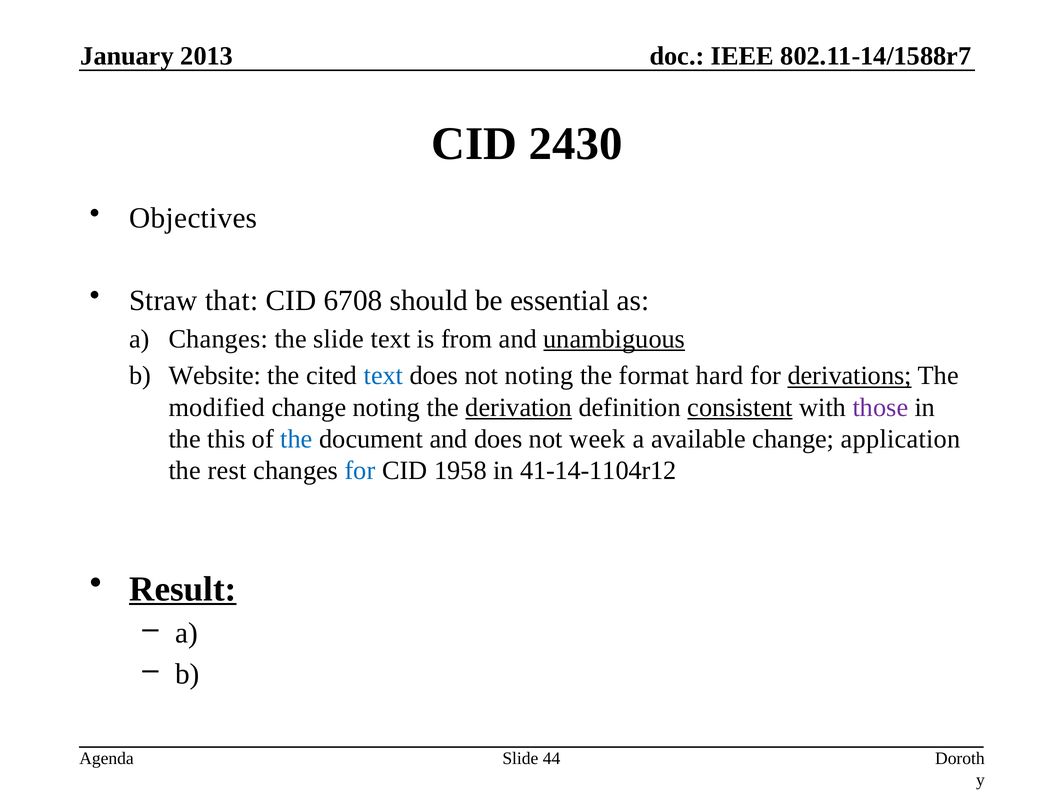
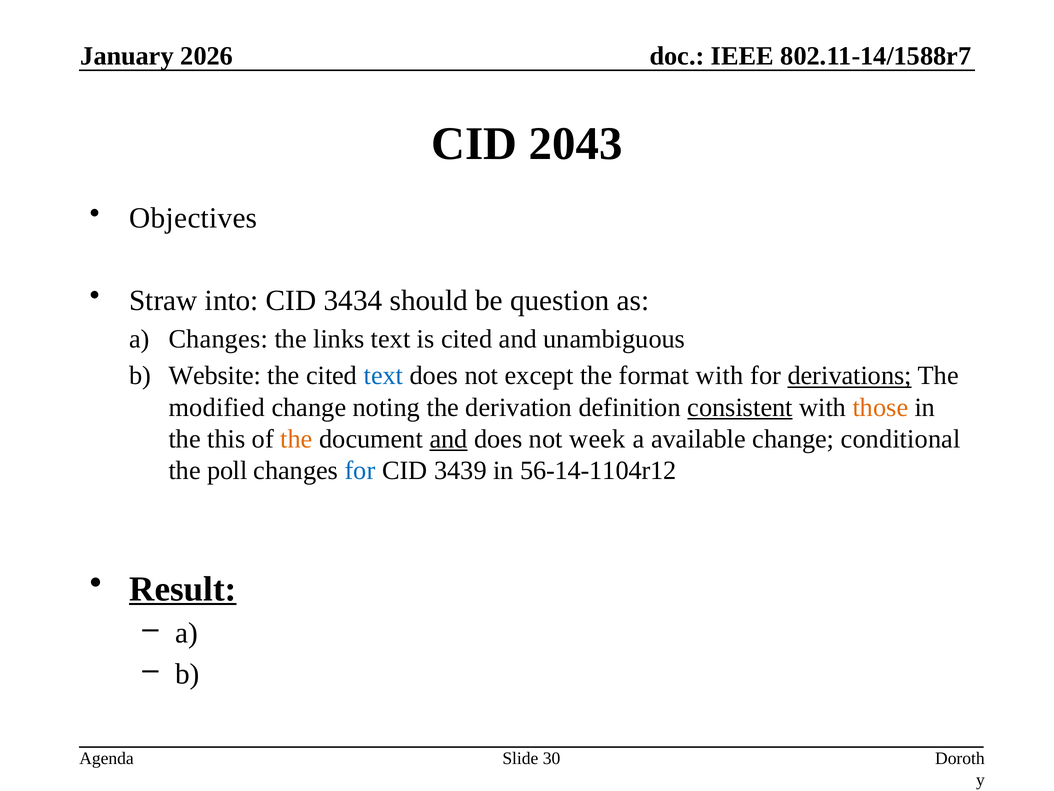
2013: 2013 -> 2026 (207, 56)
2430: 2430 -> 2043 (576, 144)
that: that -> into (232, 300)
6708: 6708 -> 3434 (353, 300)
essential: essential -> question (560, 300)
the slide: slide -> links (339, 339)
is from: from -> cited (467, 339)
unambiguous underline: present -> none (614, 339)
not noting: noting -> except (539, 376)
format hard: hard -> with (720, 376)
derivation underline: present -> none (519, 407)
those colour: purple -> orange (880, 407)
the colour: blue -> orange (297, 439)
and underline: none -> present (449, 439)
application: application -> conditional (901, 439)
rest: rest -> poll (227, 470)
1958: 1958 -> 3439 (460, 470)
41-14-1104r12: 41-14-1104r12 -> 56-14-1104r12 (598, 470)
44: 44 -> 30 (552, 758)
